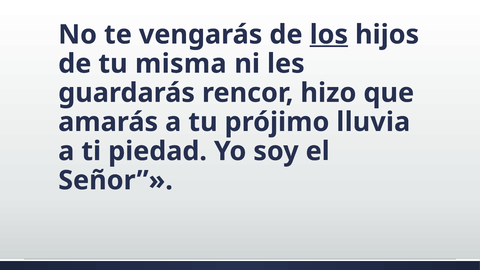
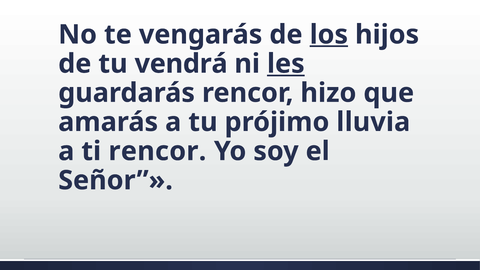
misma: misma -> vendrá (181, 64)
les underline: none -> present (286, 64)
ti piedad: piedad -> rencor (157, 151)
